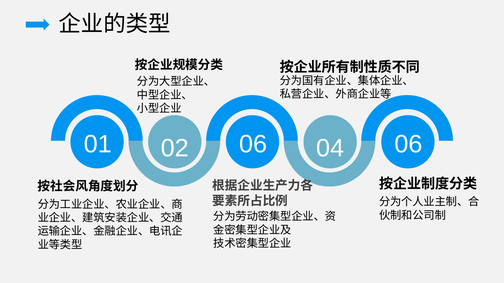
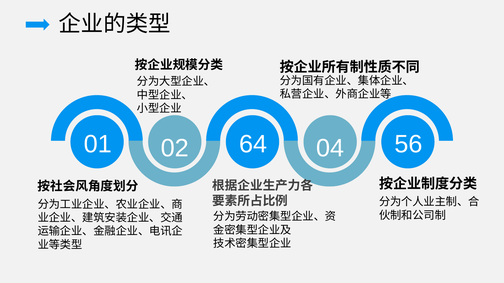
02 06: 06 -> 64 (253, 144)
04 06: 06 -> 56 (409, 144)
